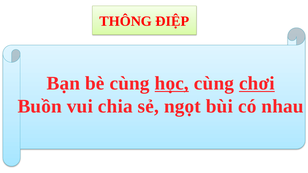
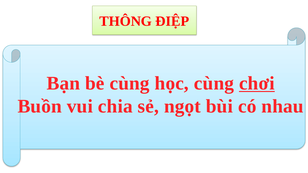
học underline: present -> none (172, 83)
